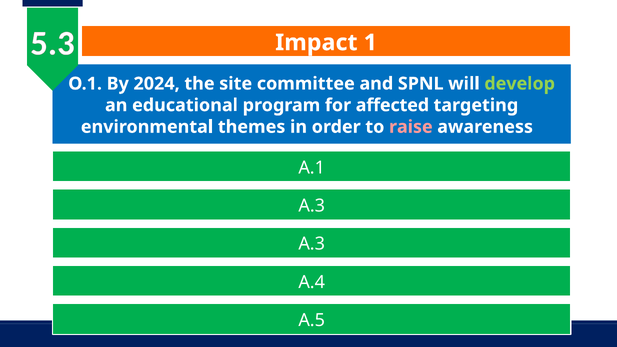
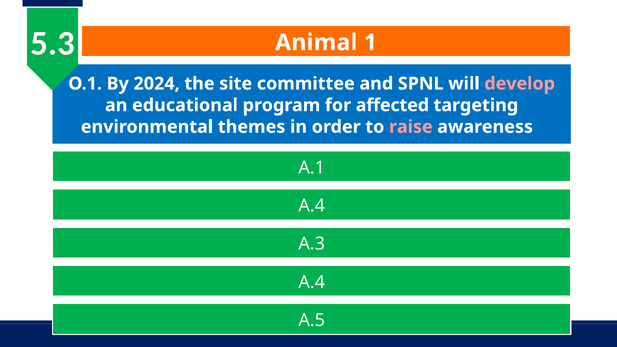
Impact: Impact -> Animal (316, 43)
develop colour: light green -> pink (520, 84)
A.3: A.3 -> A.4 (312, 206)
